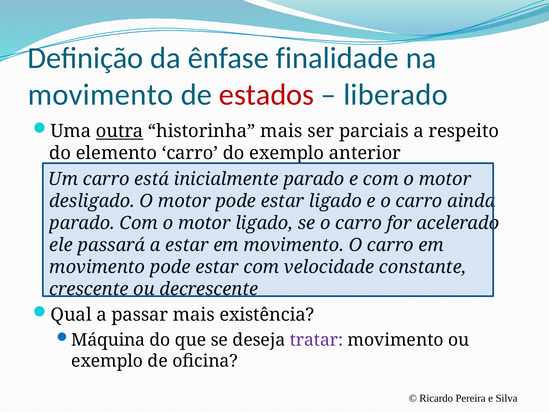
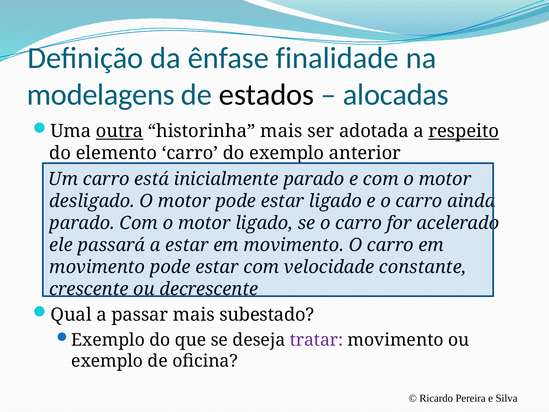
movimento: movimento -> modelagens (101, 95)
estados colour: red -> black (267, 95)
liberado: liberado -> alocadas (396, 95)
parciais: parciais -> adotada (374, 131)
respeito underline: none -> present (464, 131)
existência: existência -> subestado (267, 315)
Máquina: Máquina -> Exemplo (108, 340)
